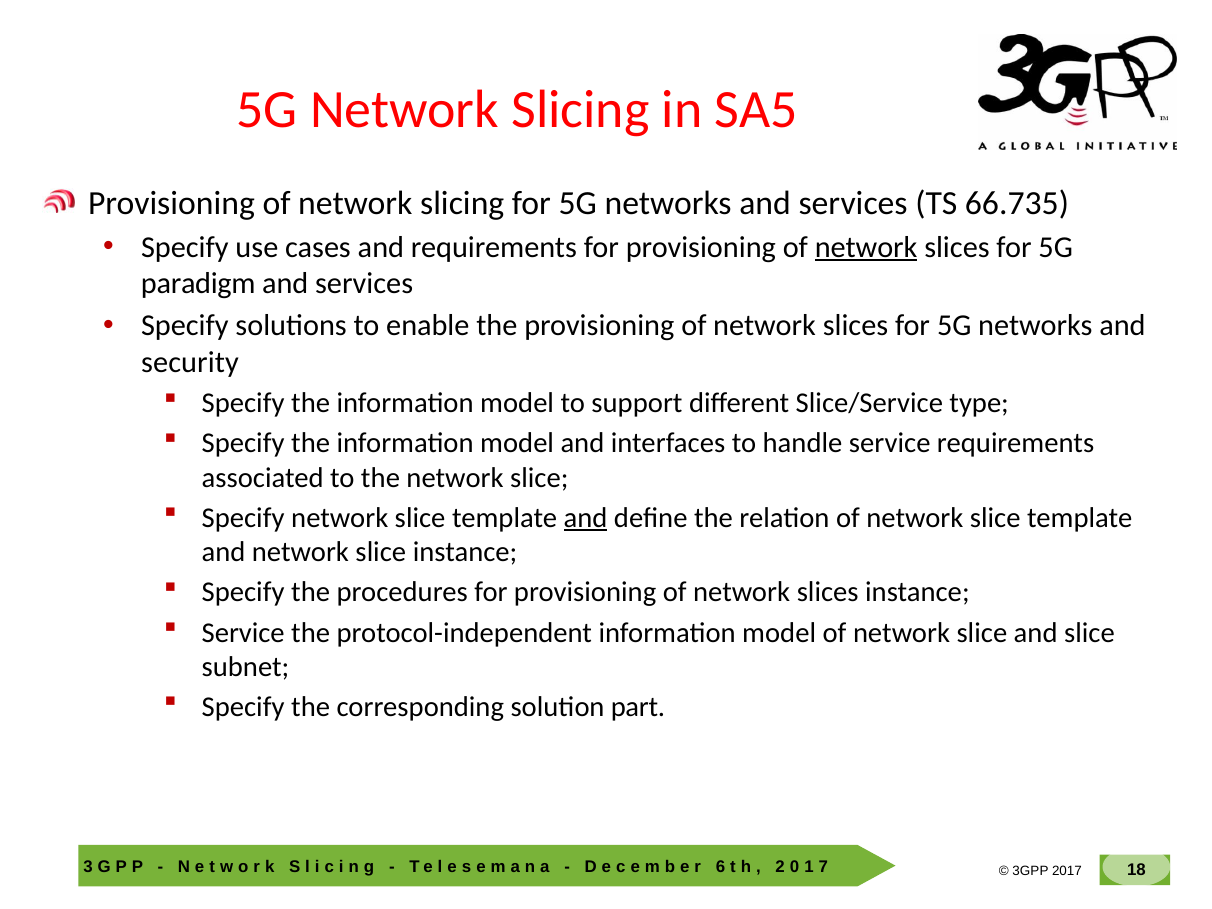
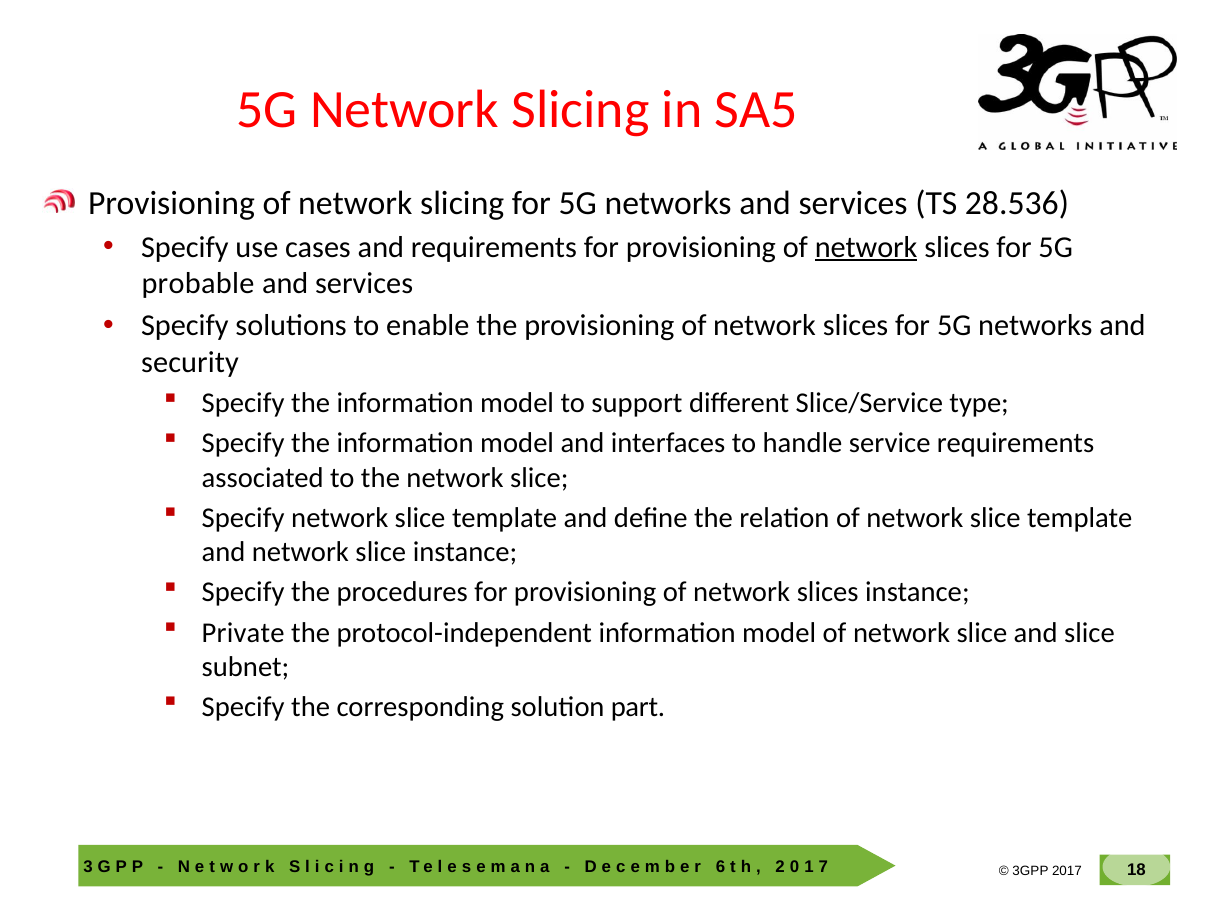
66.735: 66.735 -> 28.536 (1017, 203)
paradigm: paradigm -> probable (198, 283)
and underline: present -> none (586, 518)
Service: Service -> Private (243, 633)
